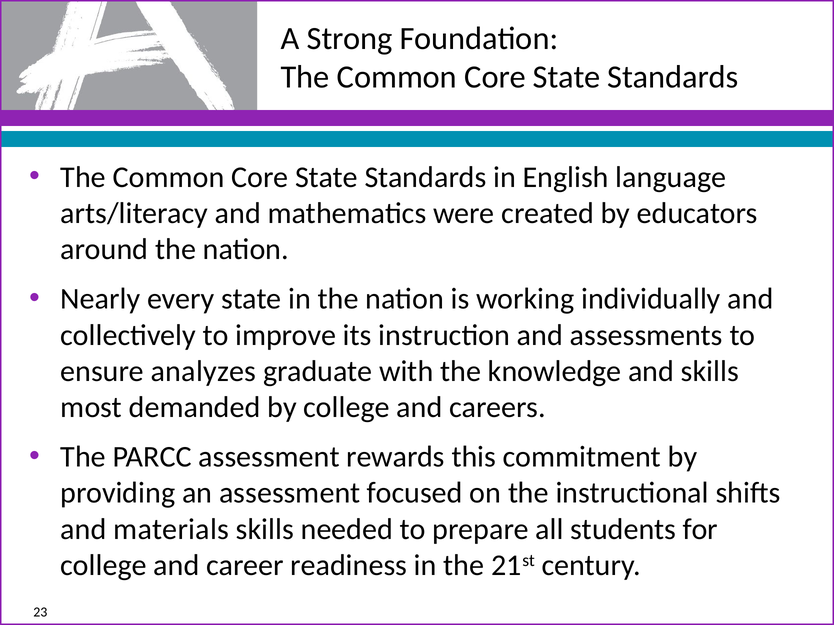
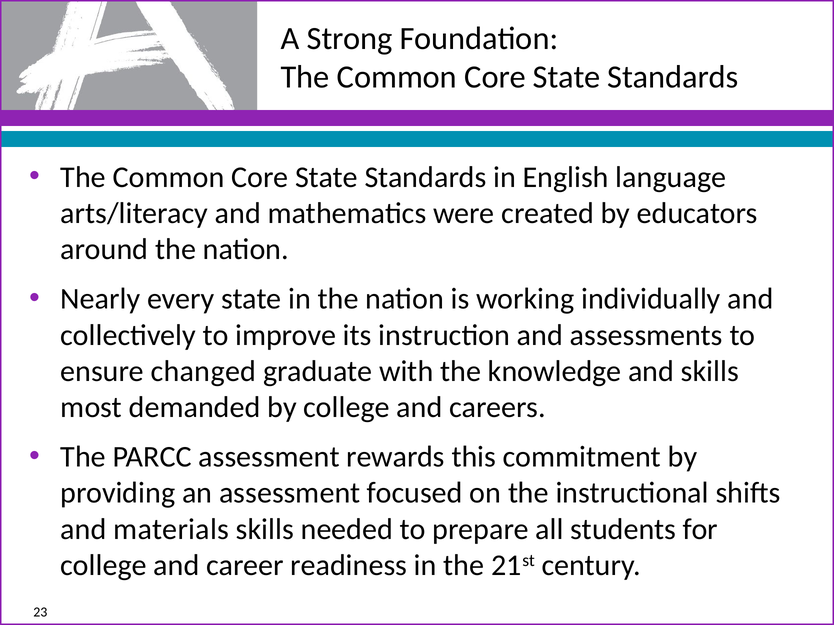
analyzes: analyzes -> changed (203, 371)
